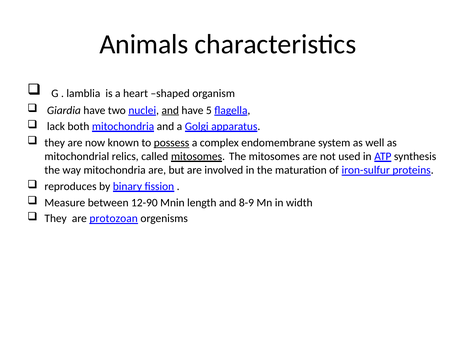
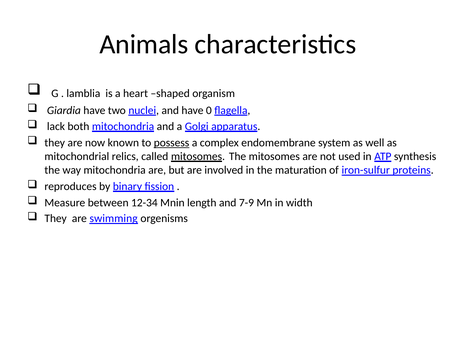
and underline: present -> none (170, 110)
5: 5 -> 0 (209, 110)
12-90: 12-90 -> 12-34 (144, 203)
8-9: 8-9 -> 7-9 (246, 203)
protozoan: protozoan -> swimming (114, 219)
